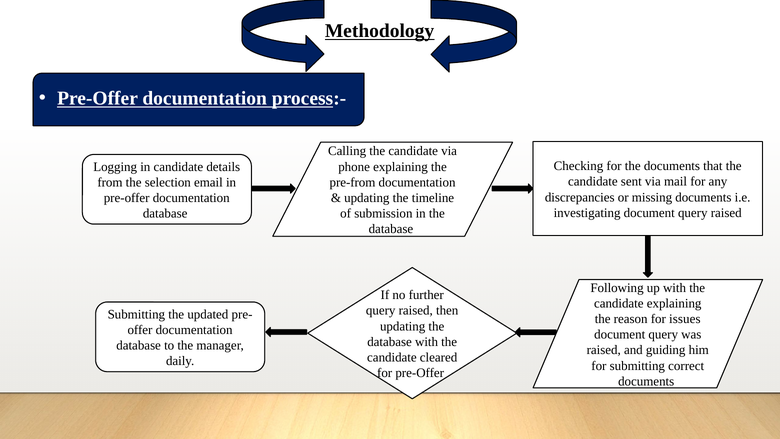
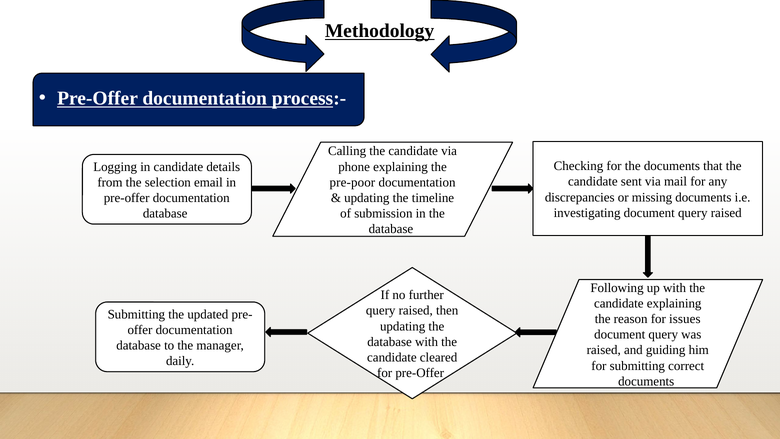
pre-from: pre-from -> pre-poor (352, 182)
